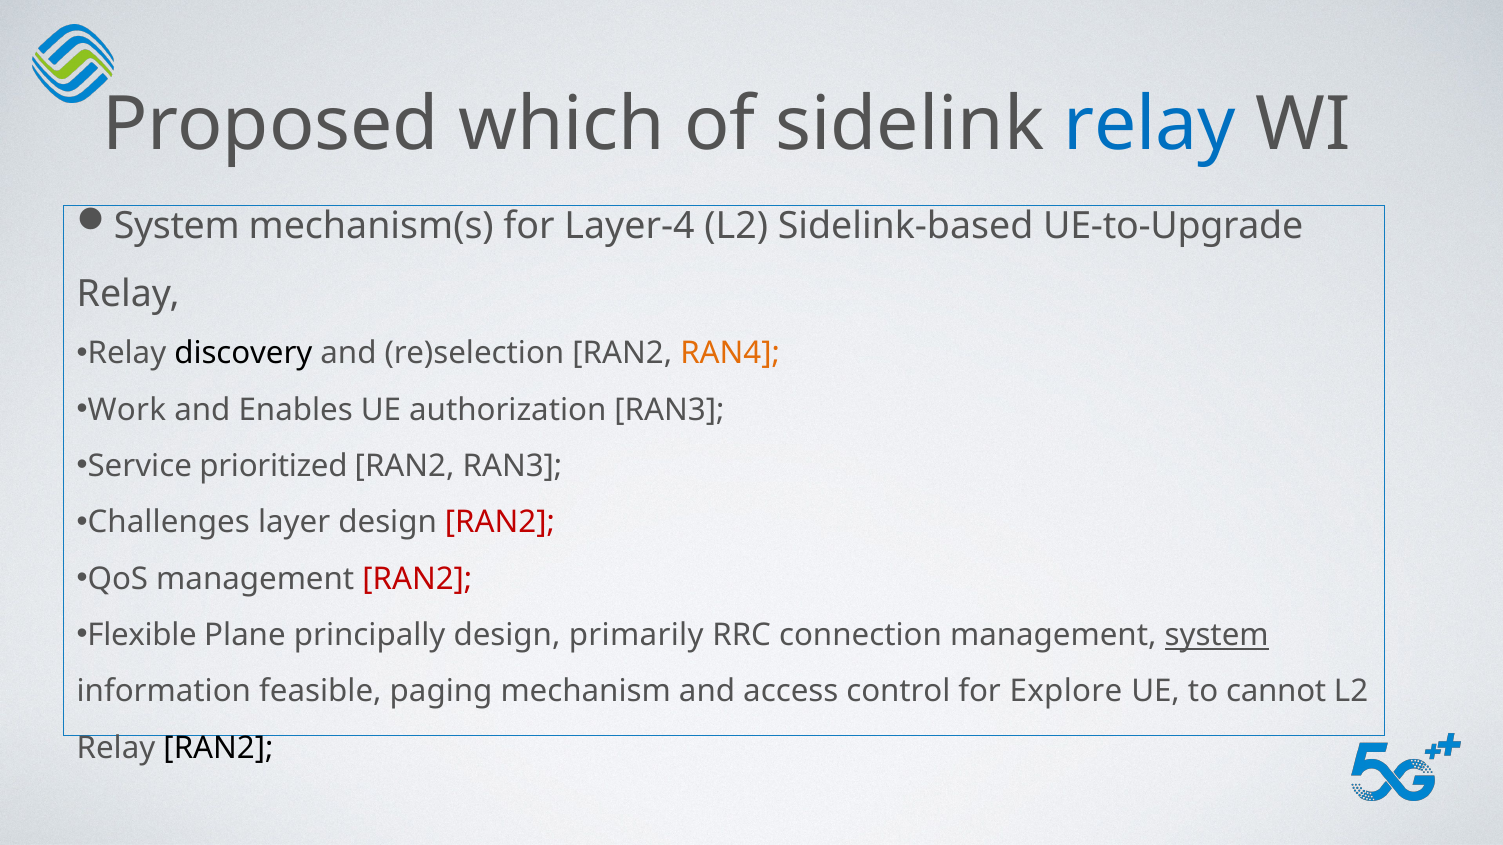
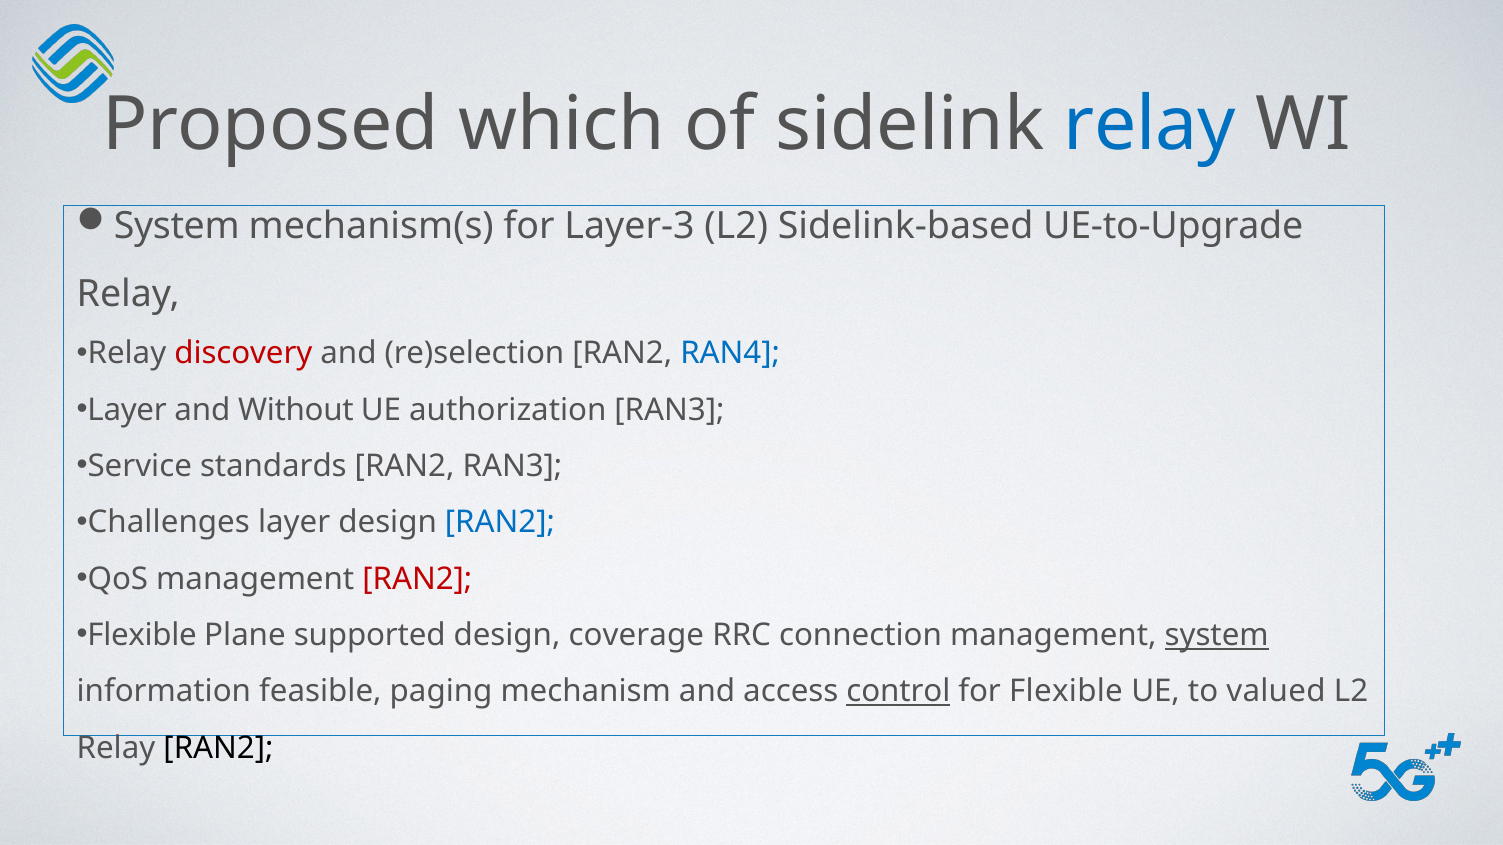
Layer-4: Layer-4 -> Layer-3 (630, 227)
discovery colour: black -> red (243, 354)
RAN4 colour: orange -> blue (730, 354)
Work: Work -> Layer (127, 410)
Enables: Enables -> Without (296, 410)
prioritized: prioritized -> standards (273, 467)
RAN2 colour: red -> blue (500, 523)
principally: principally -> supported (370, 636)
primarily: primarily -> coverage (636, 636)
control underline: none -> present (898, 692)
for Explore: Explore -> Flexible (1066, 692)
cannot: cannot -> valued (1276, 692)
